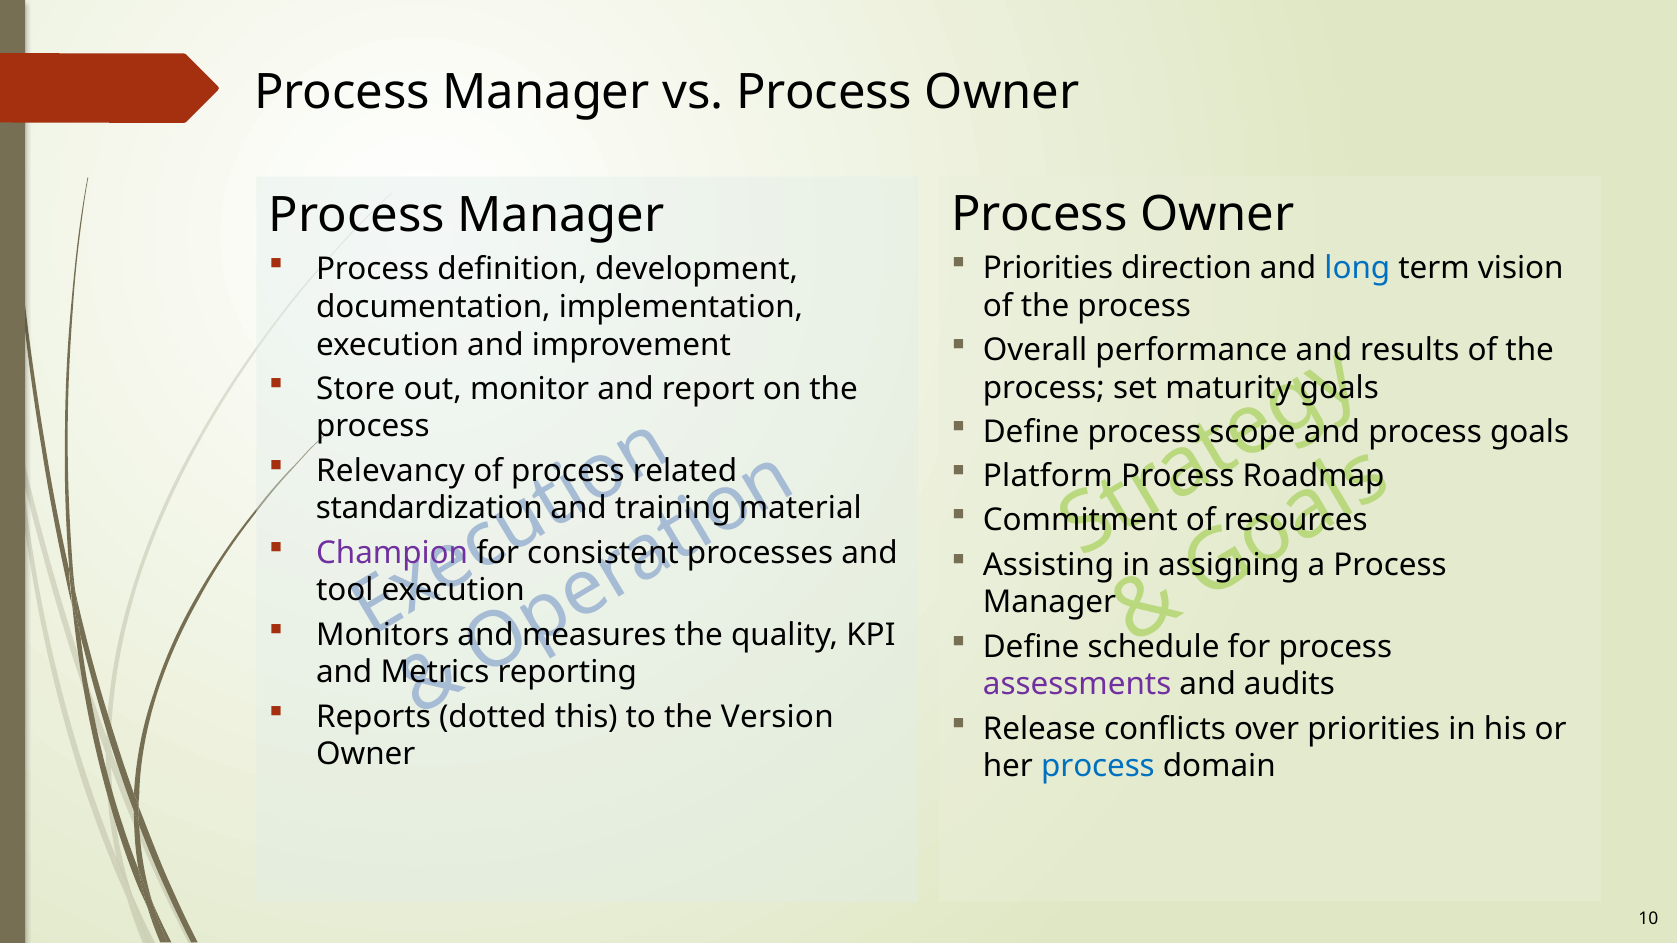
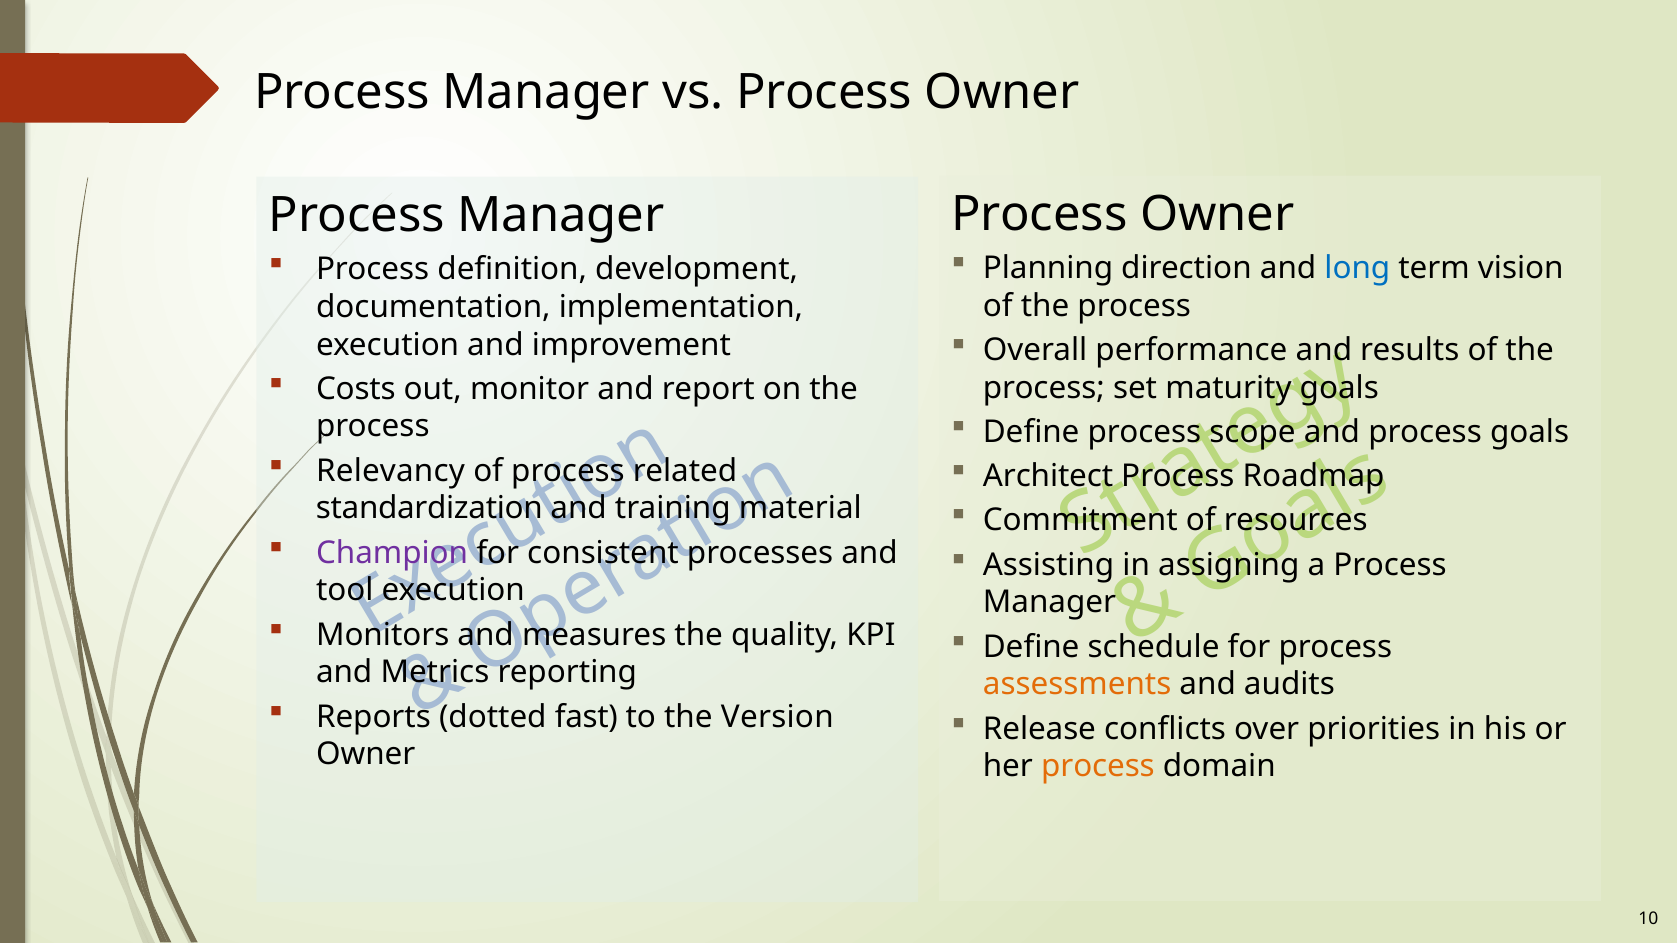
Priorities: Priorities -> Planning (1048, 268)
Store: Store -> Costs (356, 389)
Platform: Platform -> Architect (1048, 476)
assessments colour: purple -> orange (1077, 685)
this: this -> fast (586, 717)
process colour: blue -> orange (1098, 767)
